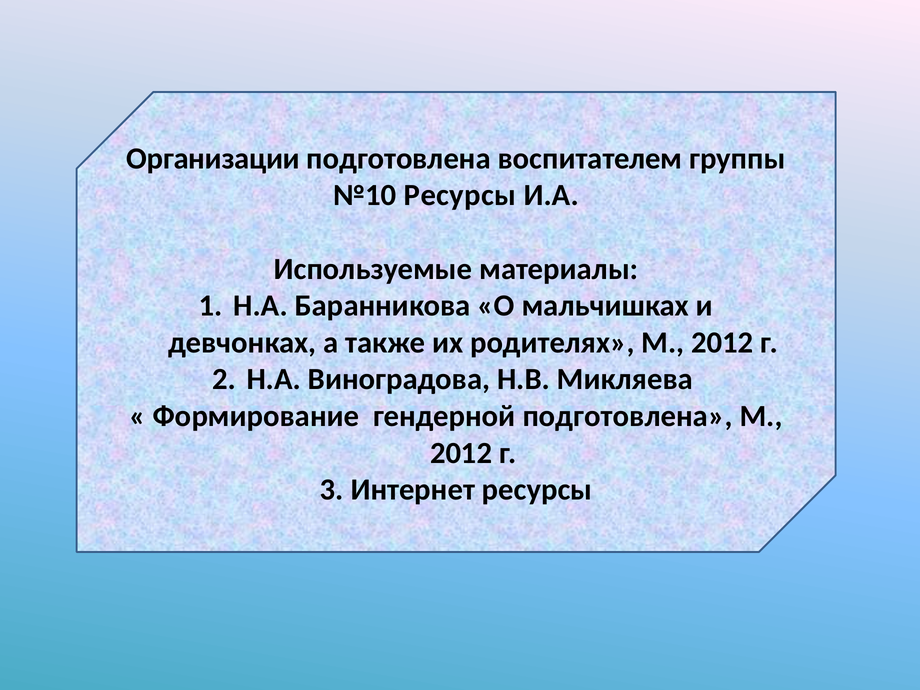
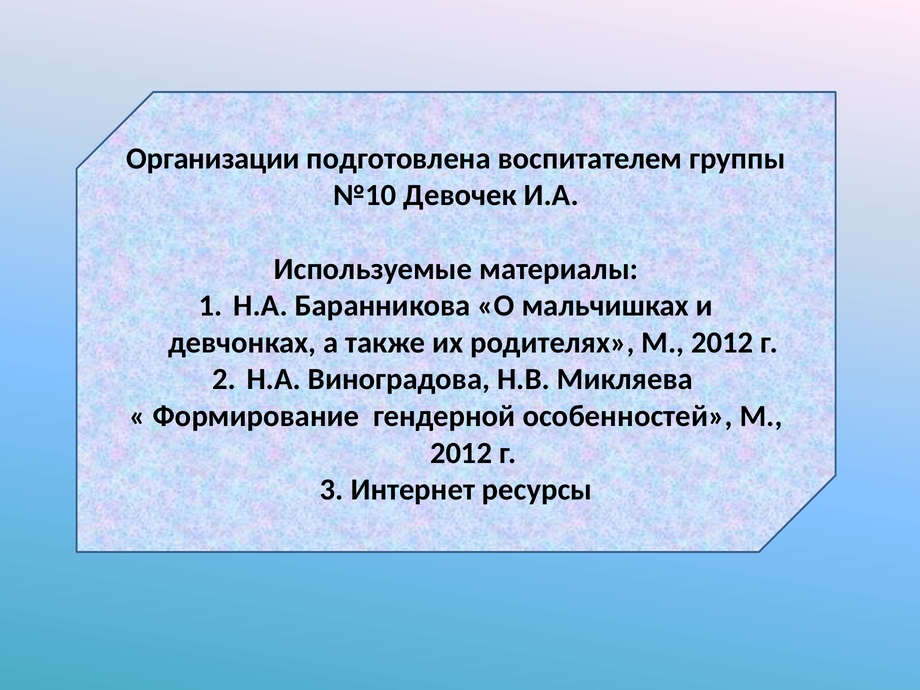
№10 Ресурсы: Ресурсы -> Девочек (460, 195)
гендерной подготовлена: подготовлена -> особенностей (628, 416)
